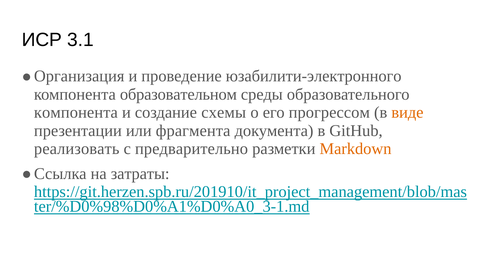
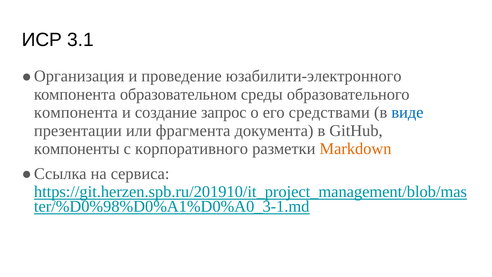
схемы: схемы -> запрос (224, 112)
прогрессом: прогрессом -> средствами (329, 112)
виде colour: orange -> blue (407, 112)
реализовать: реализовать -> компоненты (77, 149)
предварительно: предварительно -> корпоративного (192, 149)
затраты: затраты -> сервиса (140, 174)
